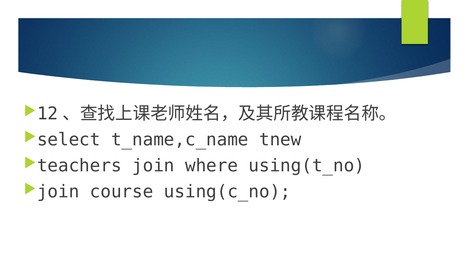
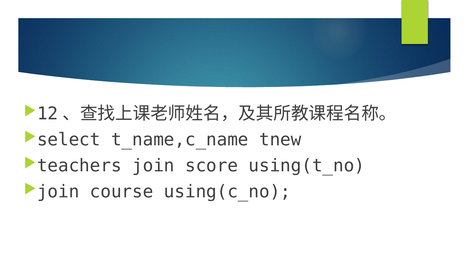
where: where -> score (212, 166)
